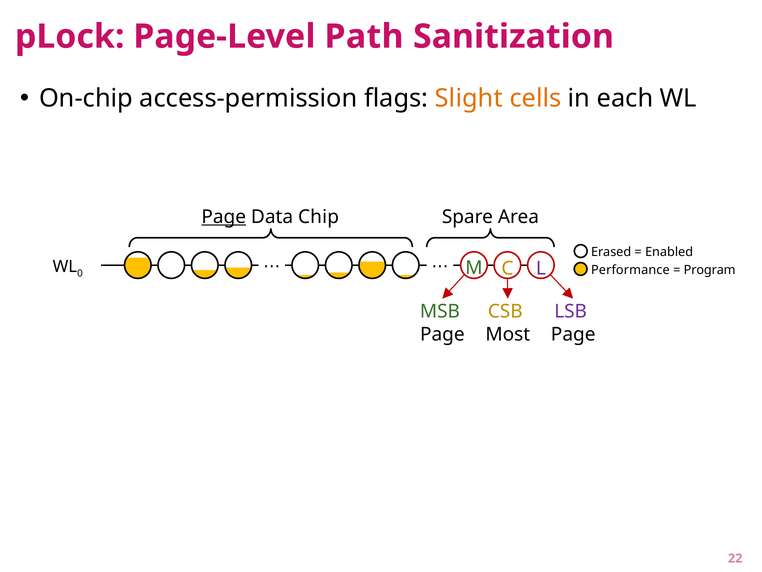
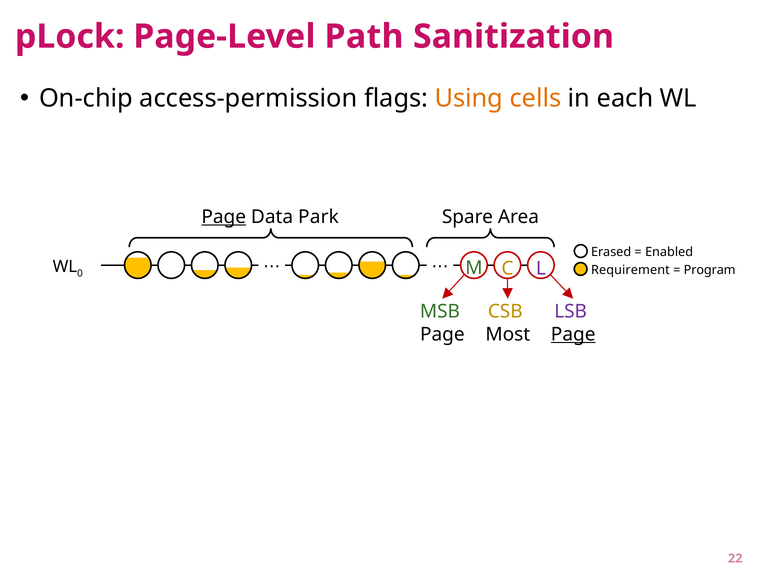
Slight: Slight -> Using (469, 98)
Chip: Chip -> Park (318, 217)
Performance: Performance -> Requirement (630, 270)
Page underline: none -> present (573, 334)
